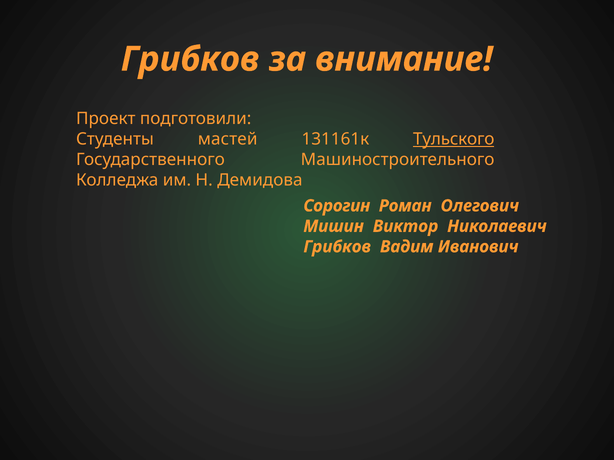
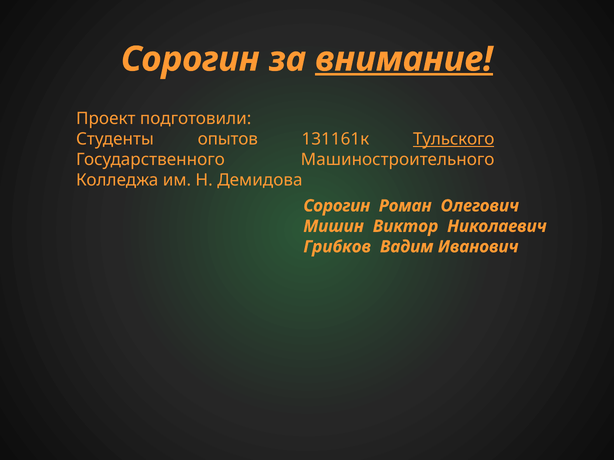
Грибков: Грибков -> Сорогин (190, 59)
внимание underline: none -> present (404, 59)
мастей: мастей -> опытов (228, 139)
